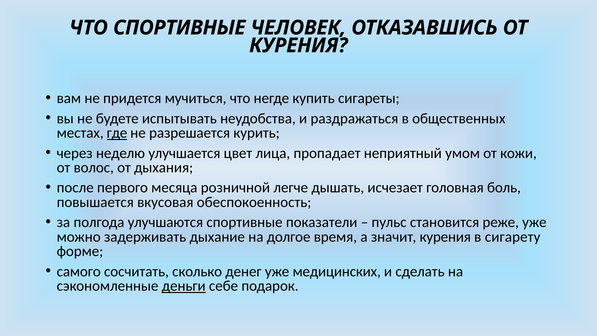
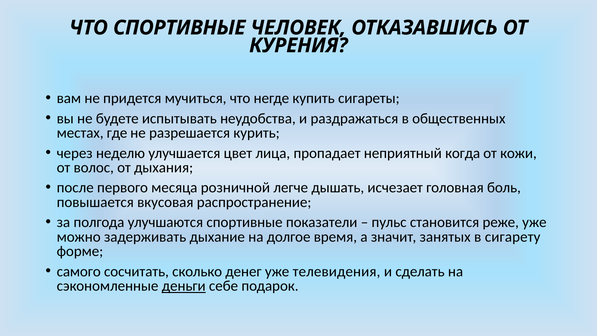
где underline: present -> none (117, 133)
умом: умом -> когда (463, 153)
обеспокоенность: обеспокоенность -> распространение (254, 202)
значит курения: курения -> занятых (445, 237)
медицинских: медицинских -> телевидения (337, 271)
